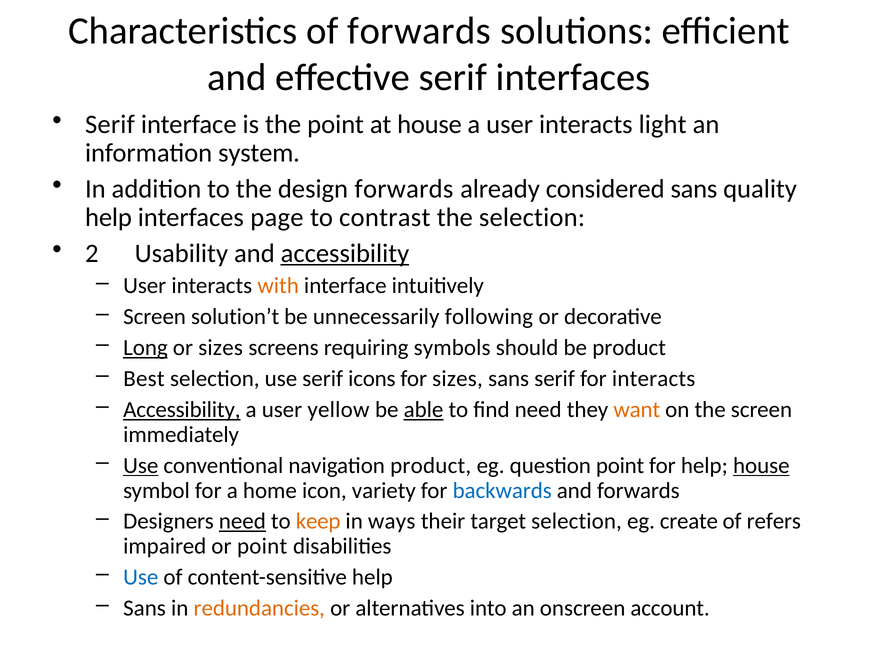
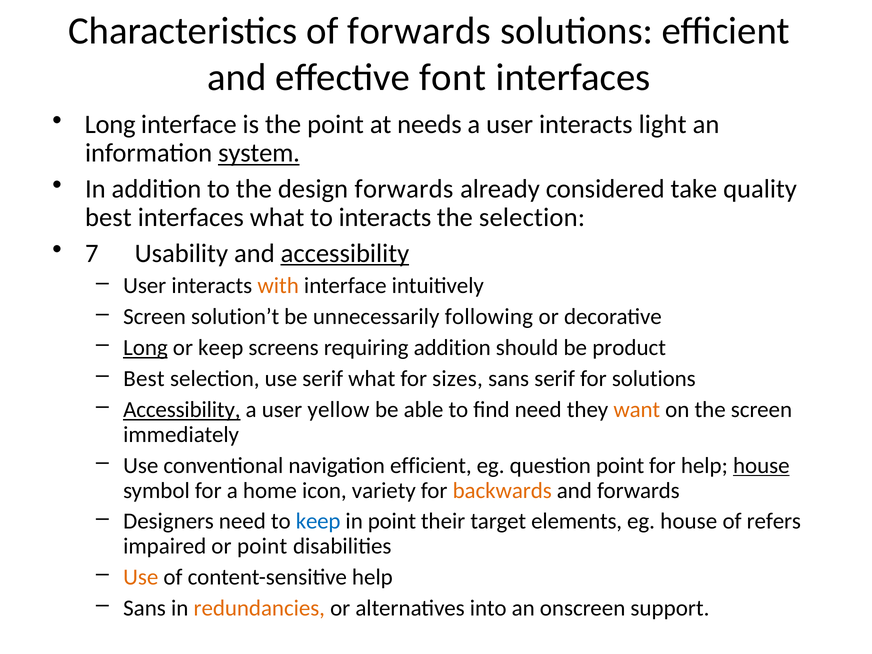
effective serif: serif -> font (453, 78)
Serif: Serif -> Long (110, 124)
at house: house -> needs (429, 124)
system underline: none -> present (259, 153)
considered sans: sans -> take (694, 189)
help: help -> best (108, 218)
interfaces page: page -> what (277, 218)
to contrast: contrast -> interacts (385, 218)
2: 2 -> 7 (92, 253)
or sizes: sizes -> keep (221, 348)
requiring symbols: symbols -> addition (452, 348)
serif icons: icons -> what (372, 379)
for interacts: interacts -> solutions (654, 379)
able underline: present -> none (424, 410)
Use underline: present -> none (141, 466)
navigation product: product -> efficient (431, 466)
backwards colour: blue -> orange (502, 490)
need underline: present -> none (242, 521)
keep colour: orange -> blue (318, 521)
in ways: ways -> point (392, 521)
target selection: selection -> elements (577, 521)
eg create: create -> house (689, 521)
Use colour: blue -> orange (141, 577)
account: account -> support (670, 608)
